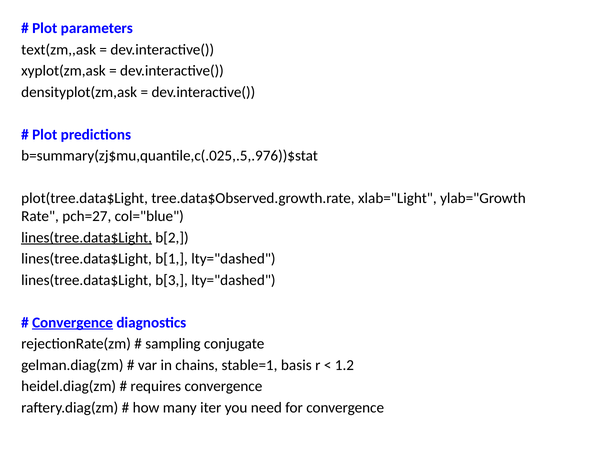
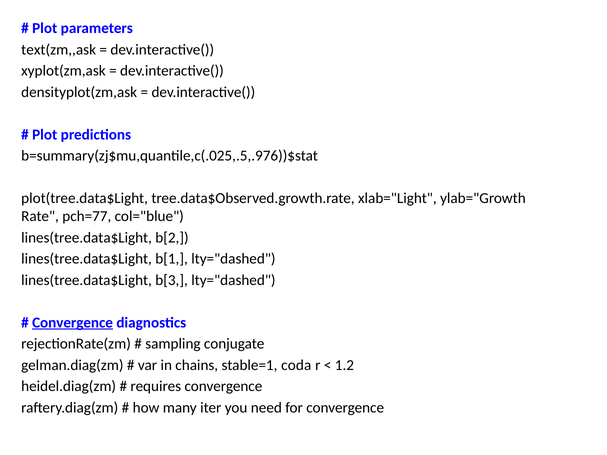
pch=27: pch=27 -> pch=77 (87, 217)
lines(tree.data$Light underline: present -> none (87, 238)
basis: basis -> coda (296, 365)
